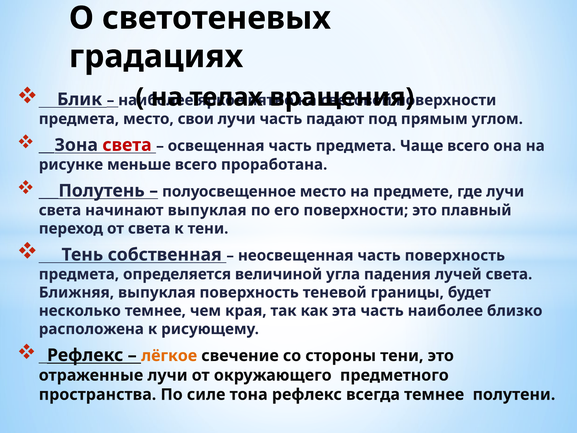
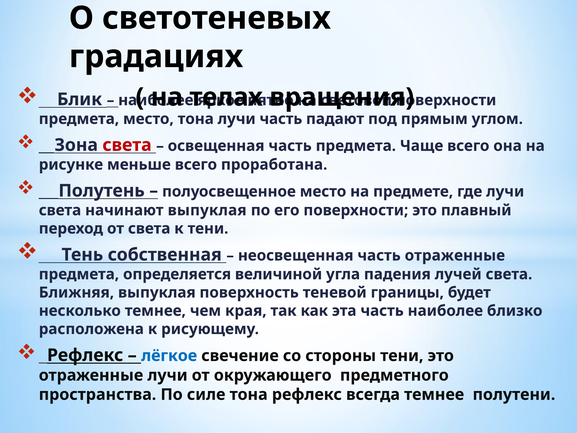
место свои: свои -> тона (196, 119)
часть поверхность: поверхность -> отраженные (455, 255)
лёгкое colour: orange -> blue (169, 356)
